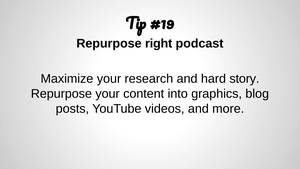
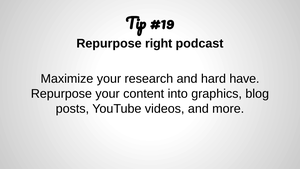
story: story -> have (244, 79)
